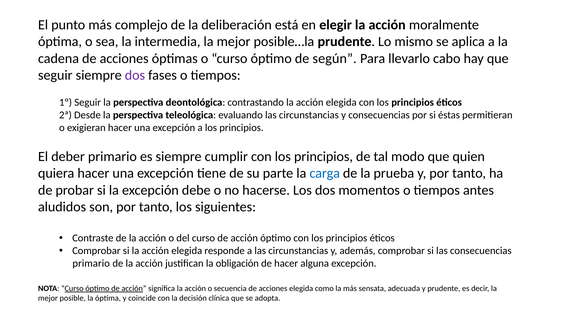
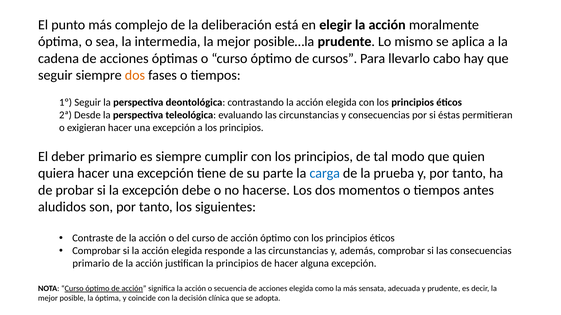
según: según -> cursos (335, 59)
dos colour: purple -> orange (135, 75)
la obligación: obligación -> principios (237, 264)
